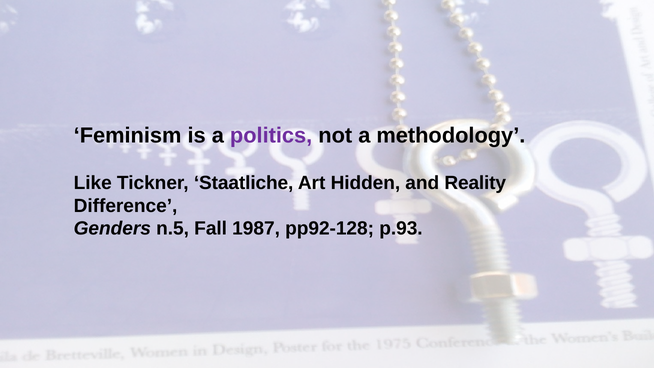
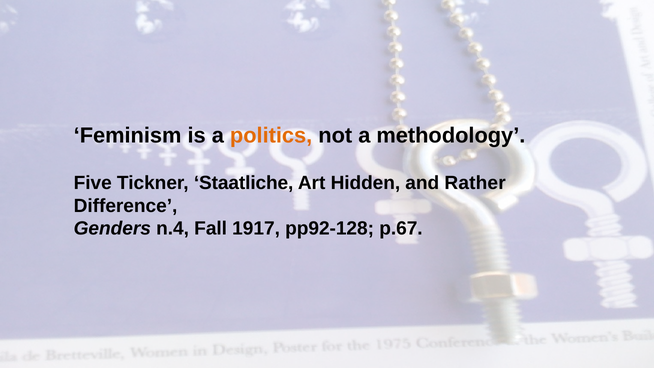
politics colour: purple -> orange (271, 136)
Like: Like -> Five (93, 183)
Reality: Reality -> Rather (475, 183)
n.5: n.5 -> n.4 (173, 229)
1987: 1987 -> 1917 (256, 229)
p.93: p.93 -> p.67 (401, 229)
